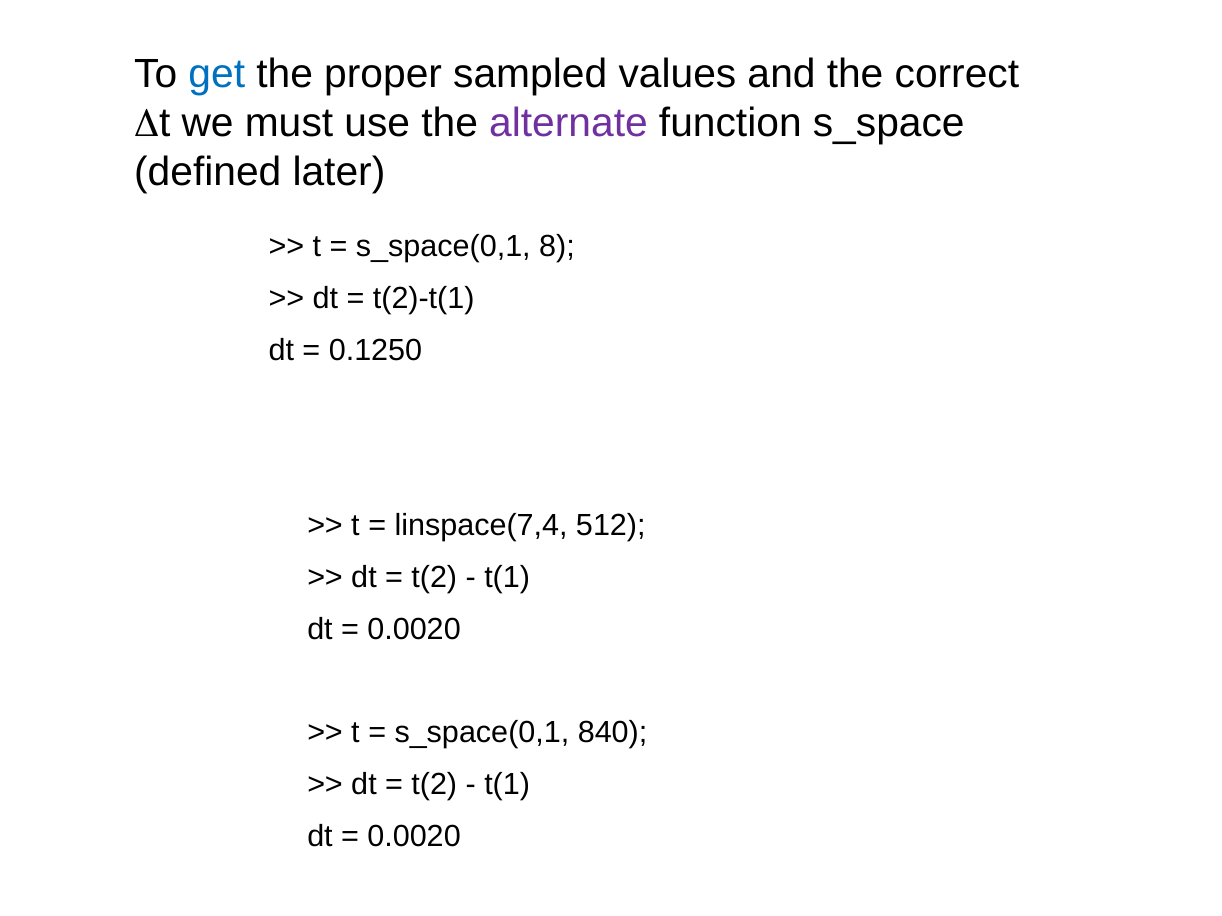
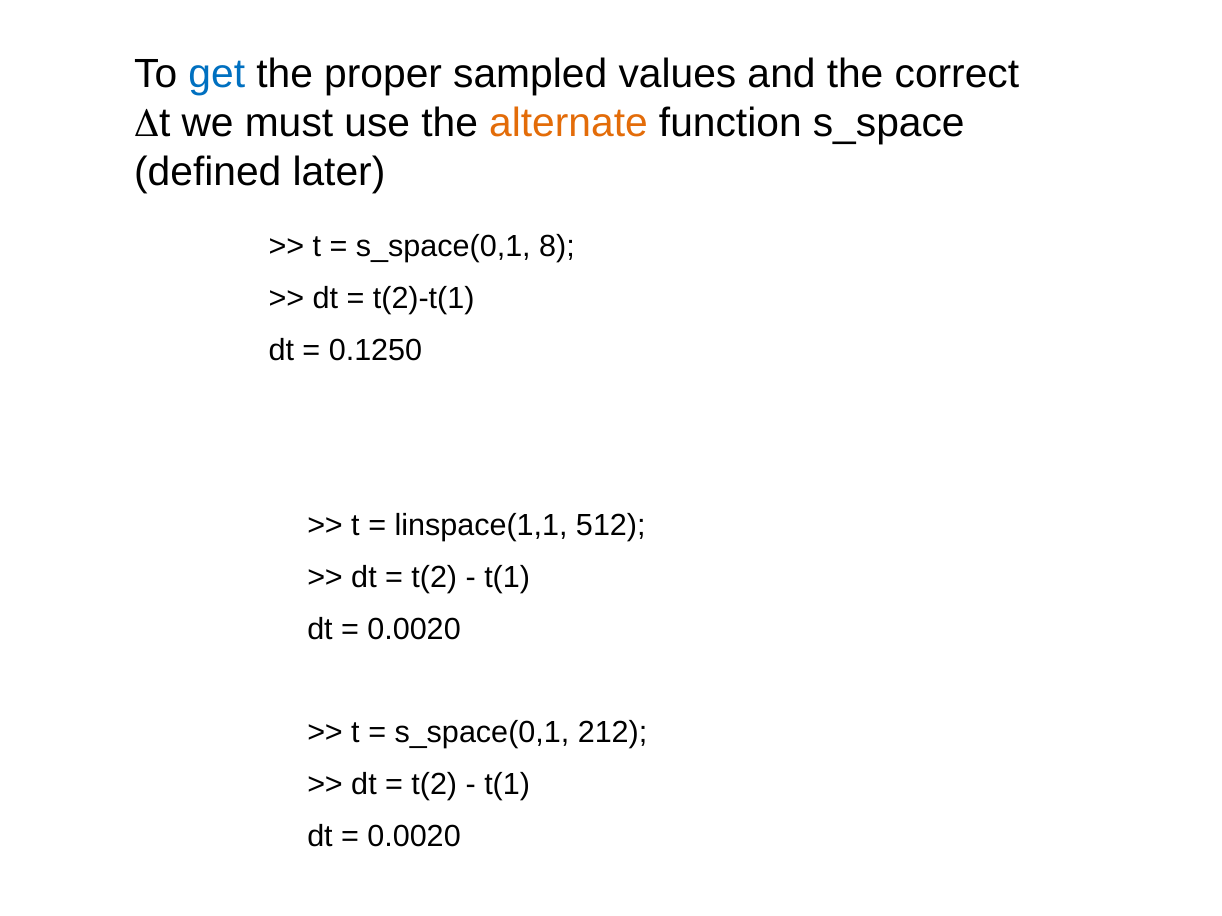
alternate colour: purple -> orange (568, 123)
linspace(7,4: linspace(7,4 -> linspace(1,1 (481, 525)
840: 840 -> 212 (613, 733)
